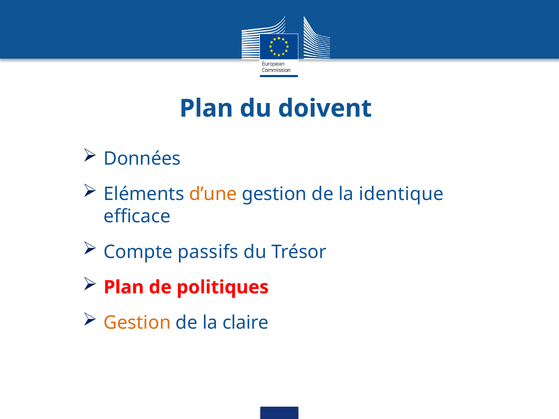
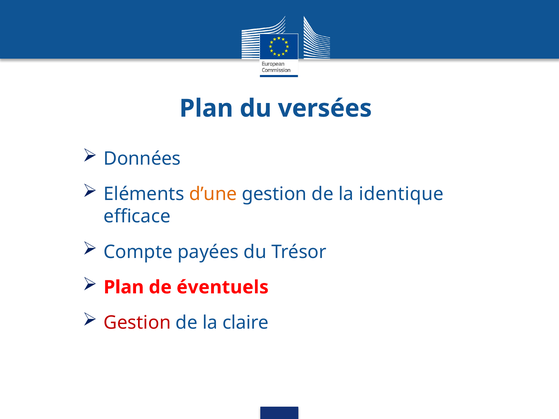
doivent: doivent -> versées (325, 108)
passifs: passifs -> payées (208, 252)
politiques: politiques -> éventuels (223, 287)
Gestion colour: orange -> red (137, 323)
